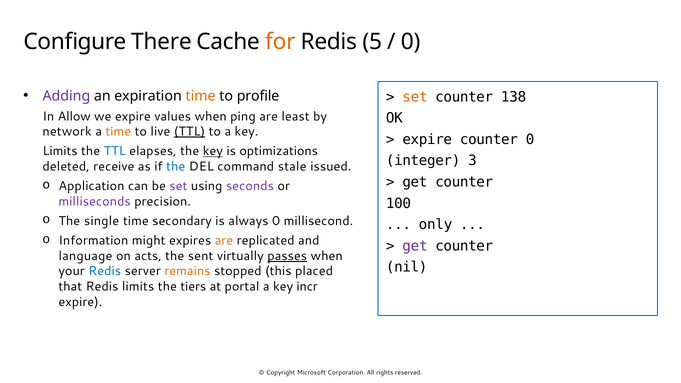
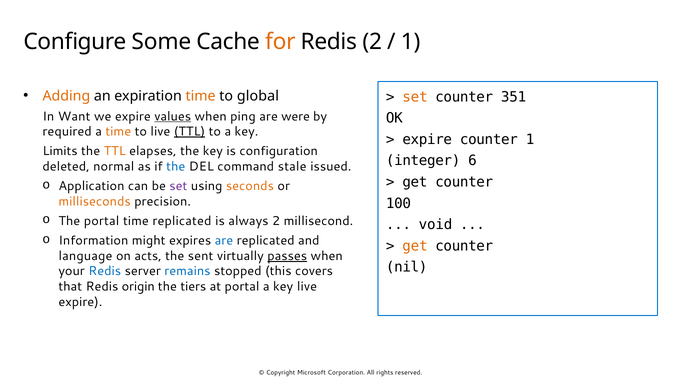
There: There -> Some (161, 42)
Redis 5: 5 -> 2 (372, 42)
0: 0 -> 1 (411, 42)
Adding colour: purple -> orange (66, 96)
profile: profile -> global (258, 96)
138: 138 -> 351 (514, 97)
Allow: Allow -> Want (74, 116)
values underline: none -> present (173, 116)
least: least -> were (296, 116)
network: network -> required (67, 132)
counter 0: 0 -> 1 (530, 140)
TTL colour: blue -> orange (115, 151)
key underline: present -> none (213, 151)
optimizations: optimizations -> configuration (279, 151)
3: 3 -> 6 (472, 161)
receive: receive -> normal (114, 167)
seconds colour: purple -> orange (250, 186)
milliseconds colour: purple -> orange (95, 201)
The single: single -> portal (102, 221)
time secondary: secondary -> replicated (182, 221)
always 0: 0 -> 2 (276, 221)
only: only -> void (436, 225)
are colour: orange -> blue (224, 241)
get colour: purple -> orange (415, 246)
remains colour: orange -> blue (187, 271)
placed: placed -> covers (314, 271)
Redis limits: limits -> origin (138, 287)
key incr: incr -> live (307, 287)
